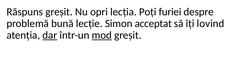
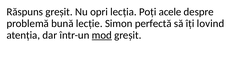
furiei: furiei -> acele (170, 12)
acceptat: acceptat -> perfectă (153, 24)
dar underline: present -> none (50, 35)
